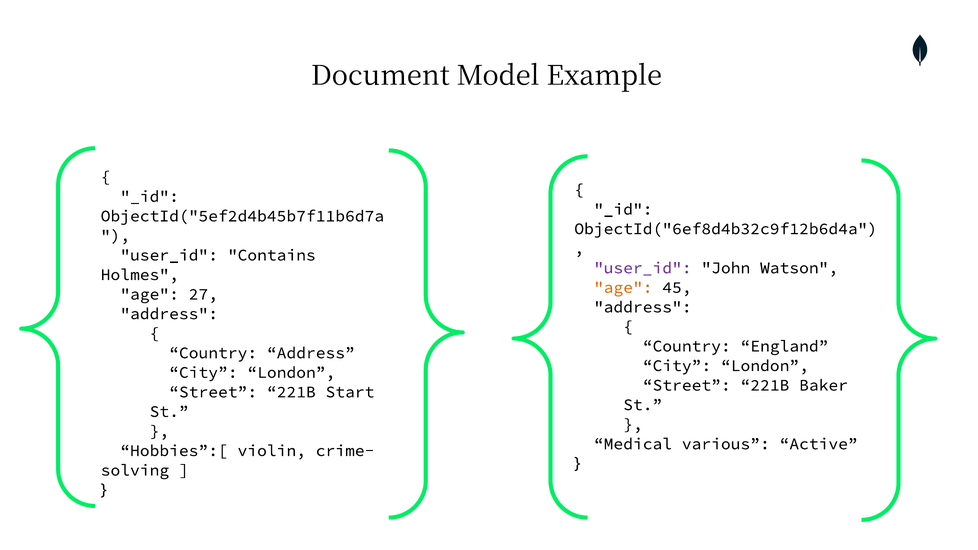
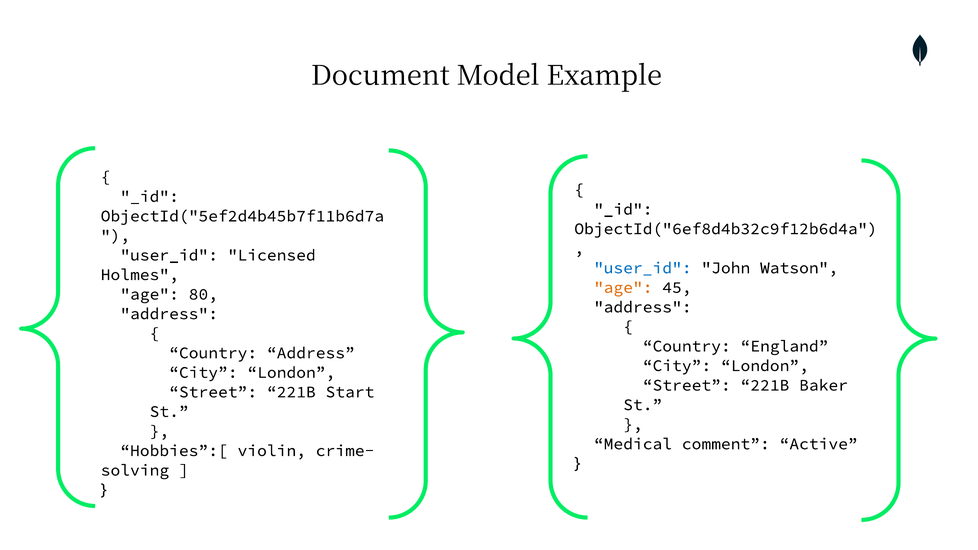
Contains: Contains -> Licensed (272, 255)
user_id colour: purple -> blue (643, 268)
27: 27 -> 80 (203, 294)
various: various -> comment (726, 444)
